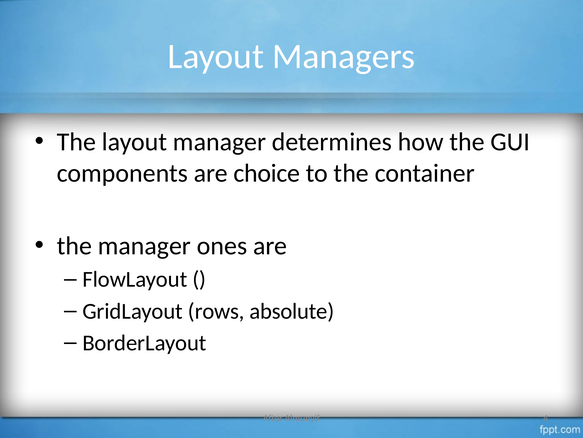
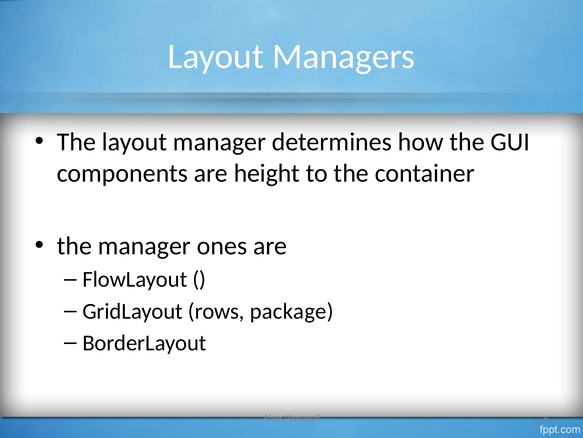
choice: choice -> height (267, 173)
absolute: absolute -> package (292, 311)
